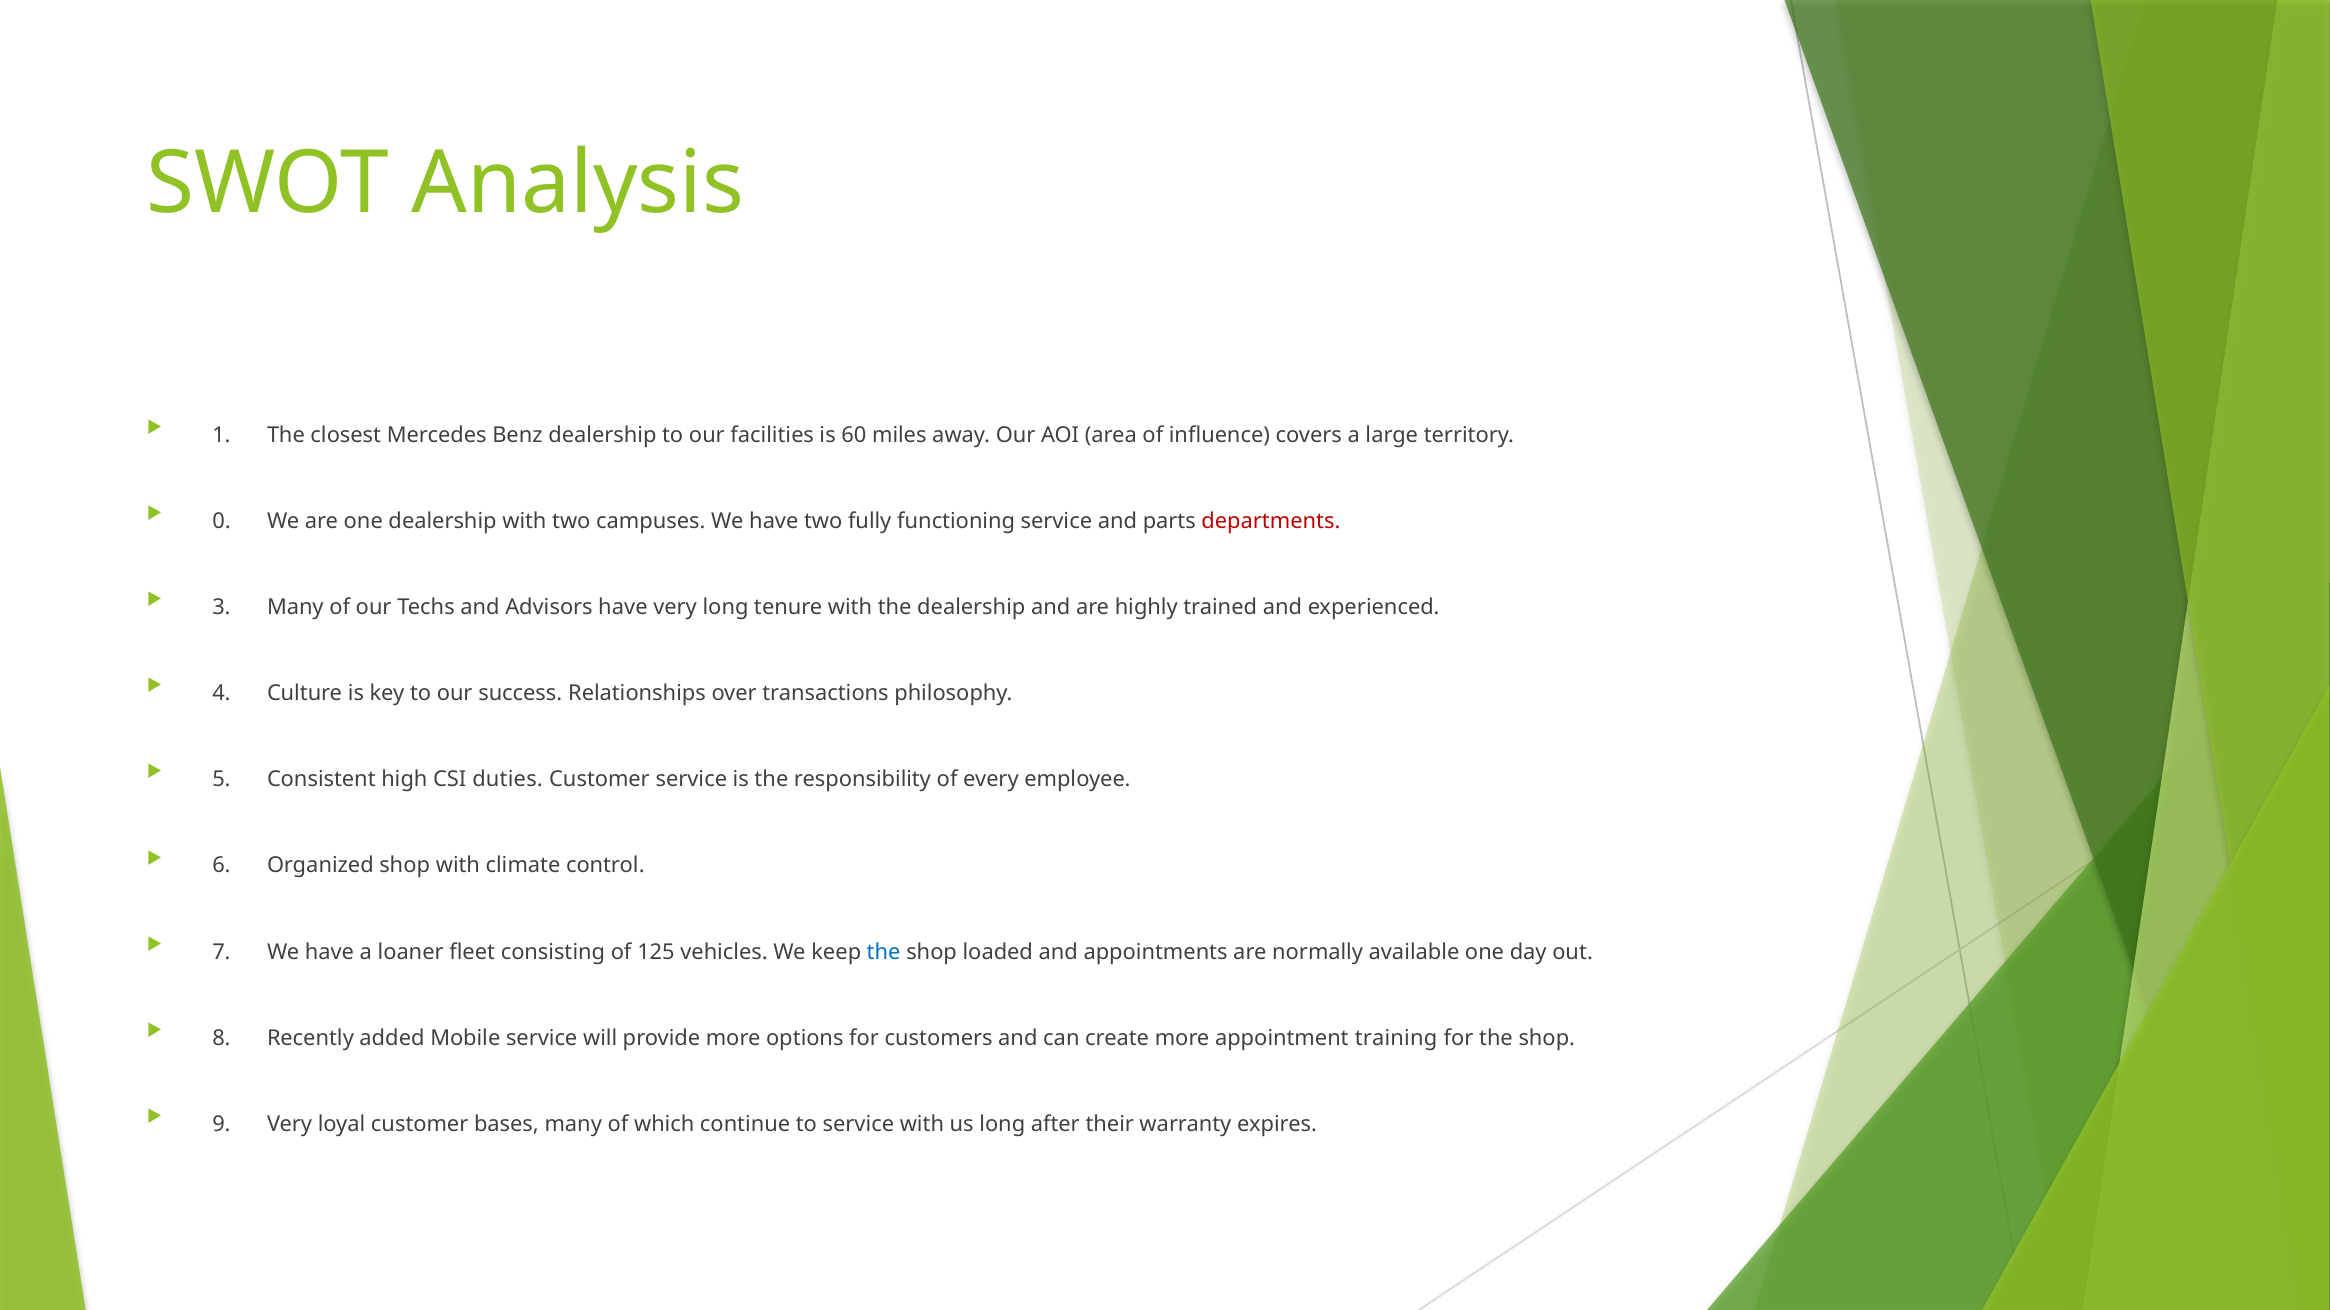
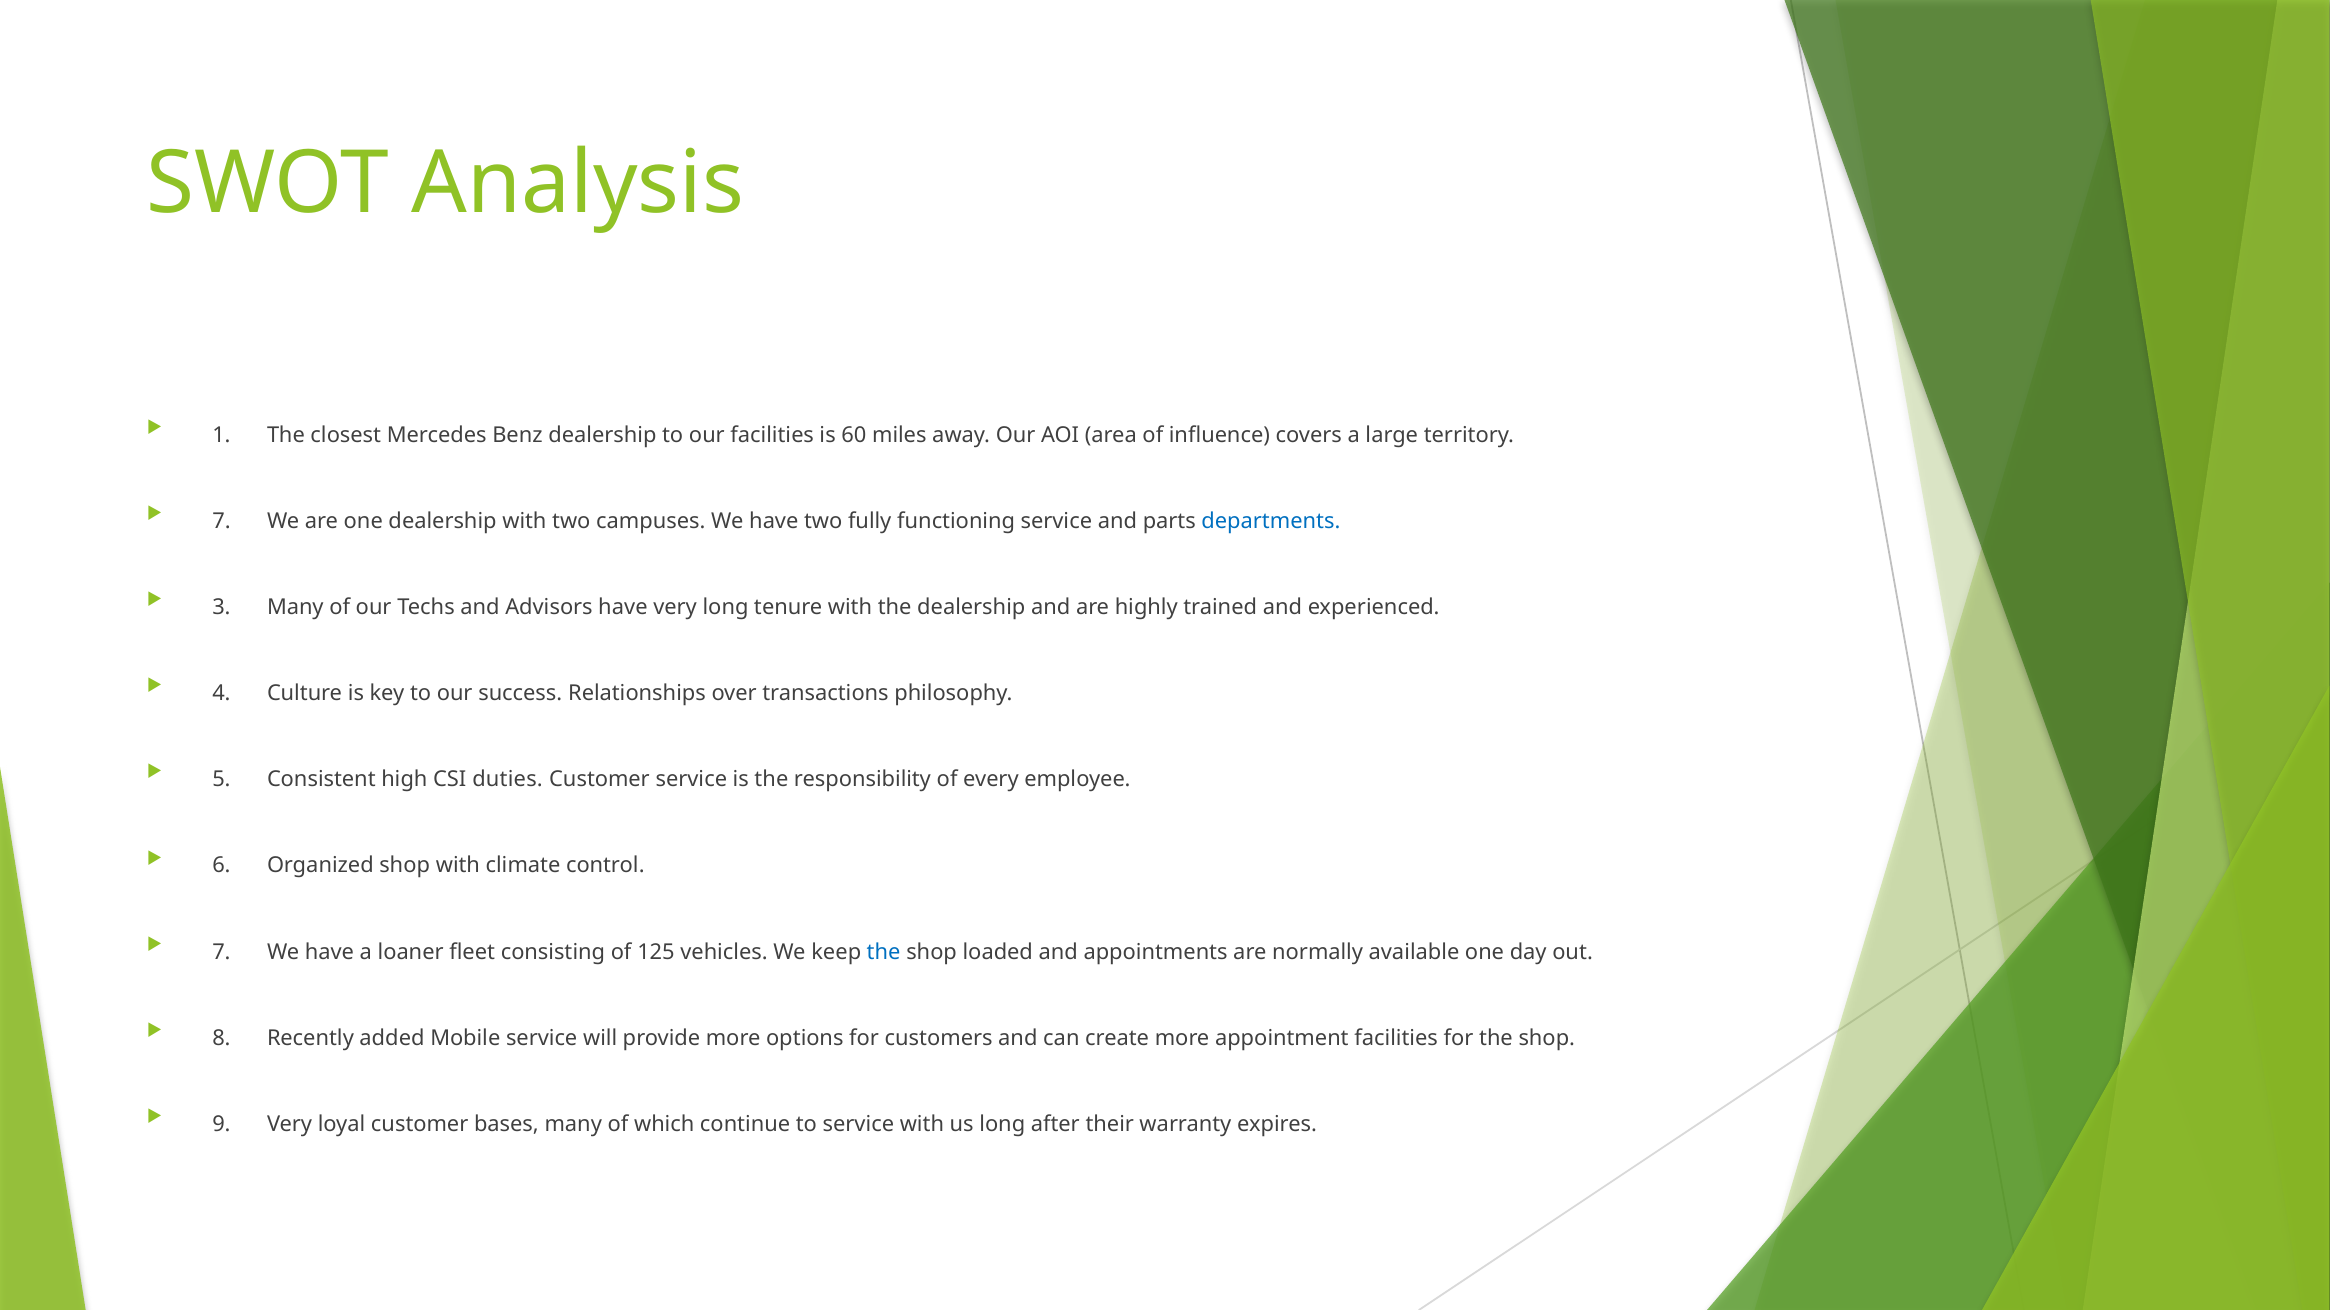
0: 0 -> 7 (222, 522)
departments colour: red -> blue (1271, 522)
appointment training: training -> facilities (1396, 1038)
